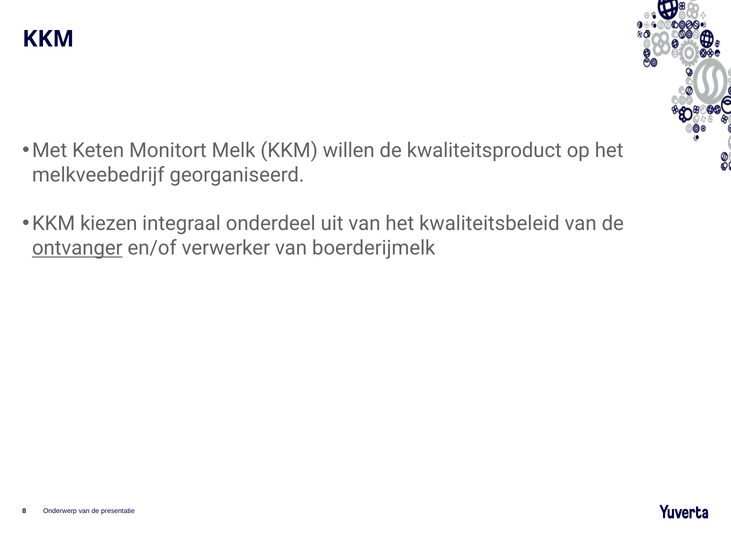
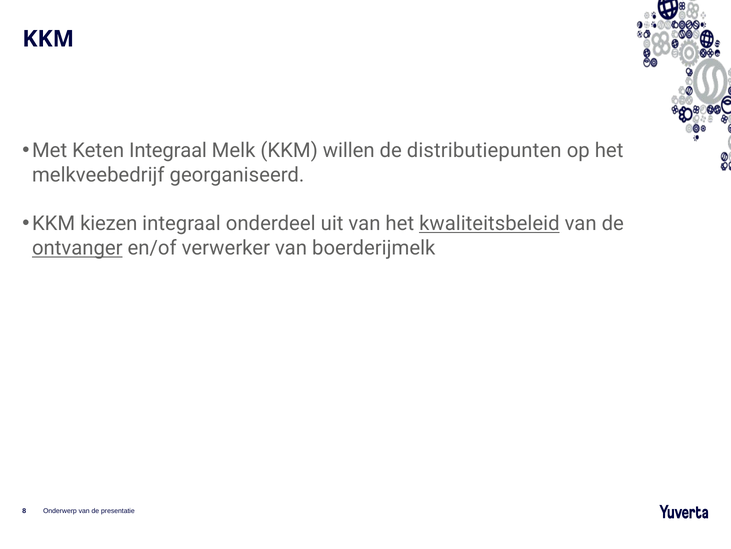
Keten Monitort: Monitort -> Integraal (168, 150)
kwaliteitsproduct: kwaliteitsproduct -> distributiepunten (484, 150)
kwaliteitsbeleid underline: none -> present (489, 223)
